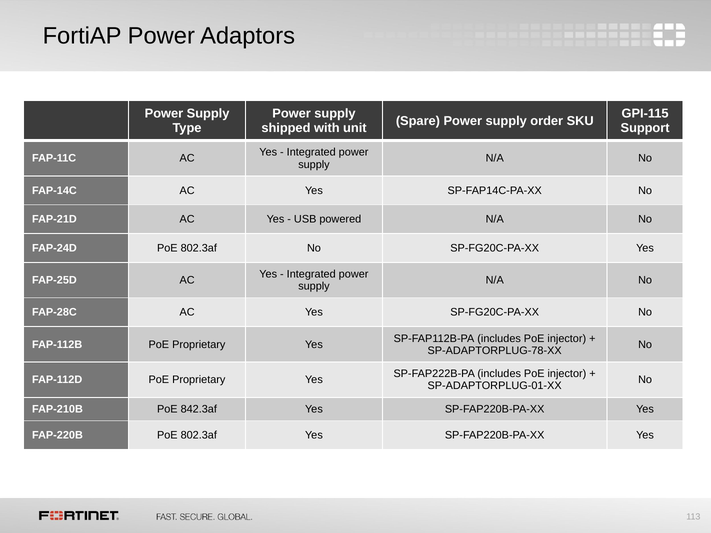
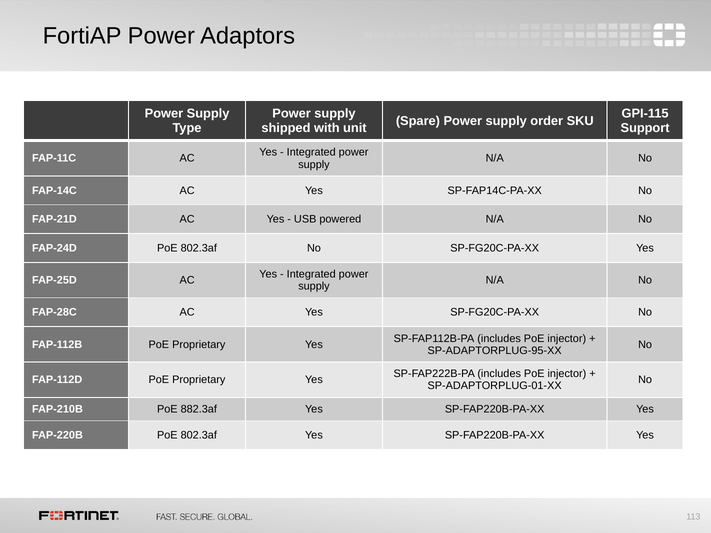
SP-ADAPTORPLUG-78-XX: SP-ADAPTORPLUG-78-XX -> SP-ADAPTORPLUG-95-XX (495, 351)
842.3af: 842.3af -> 882.3af (199, 409)
